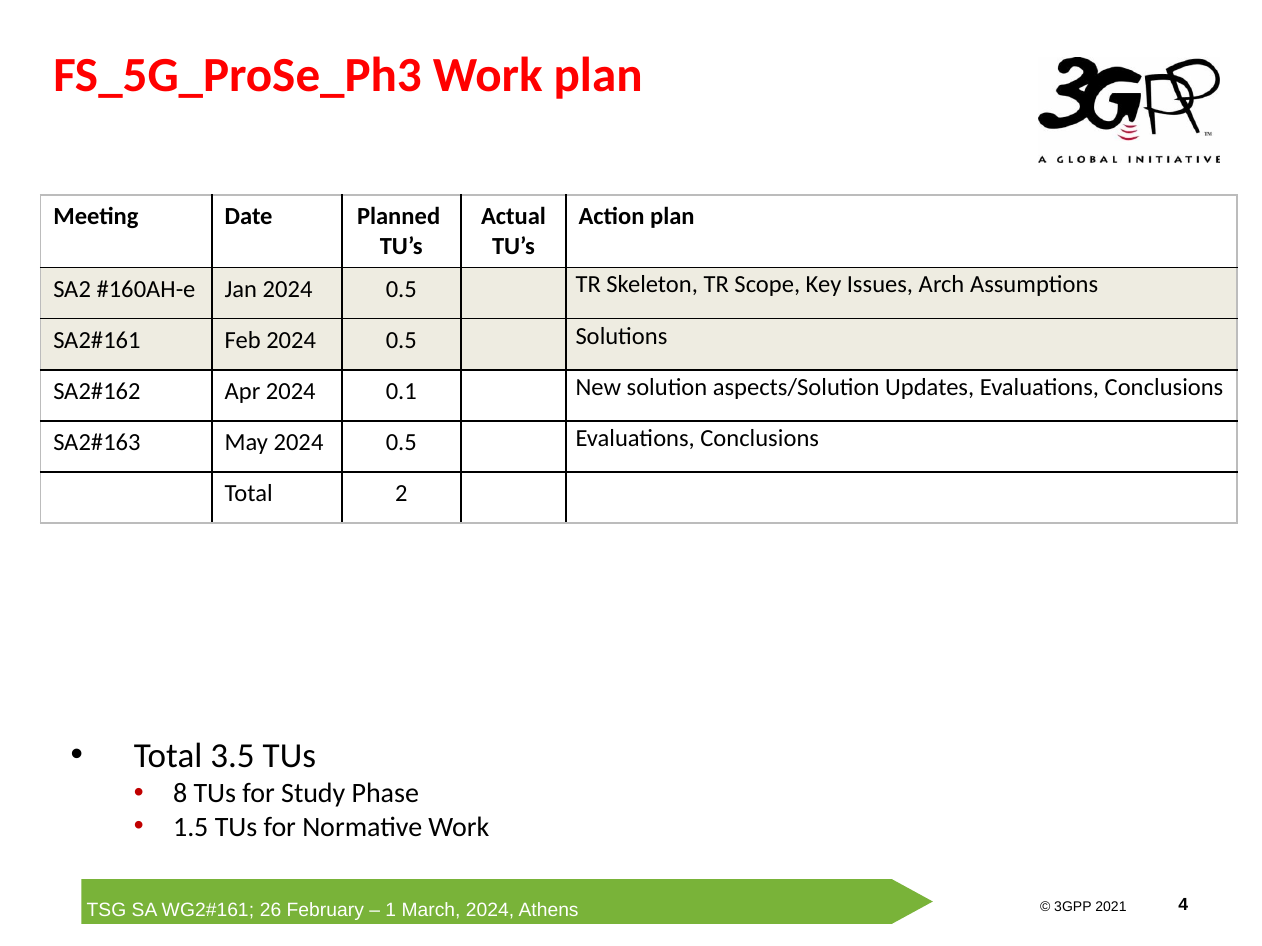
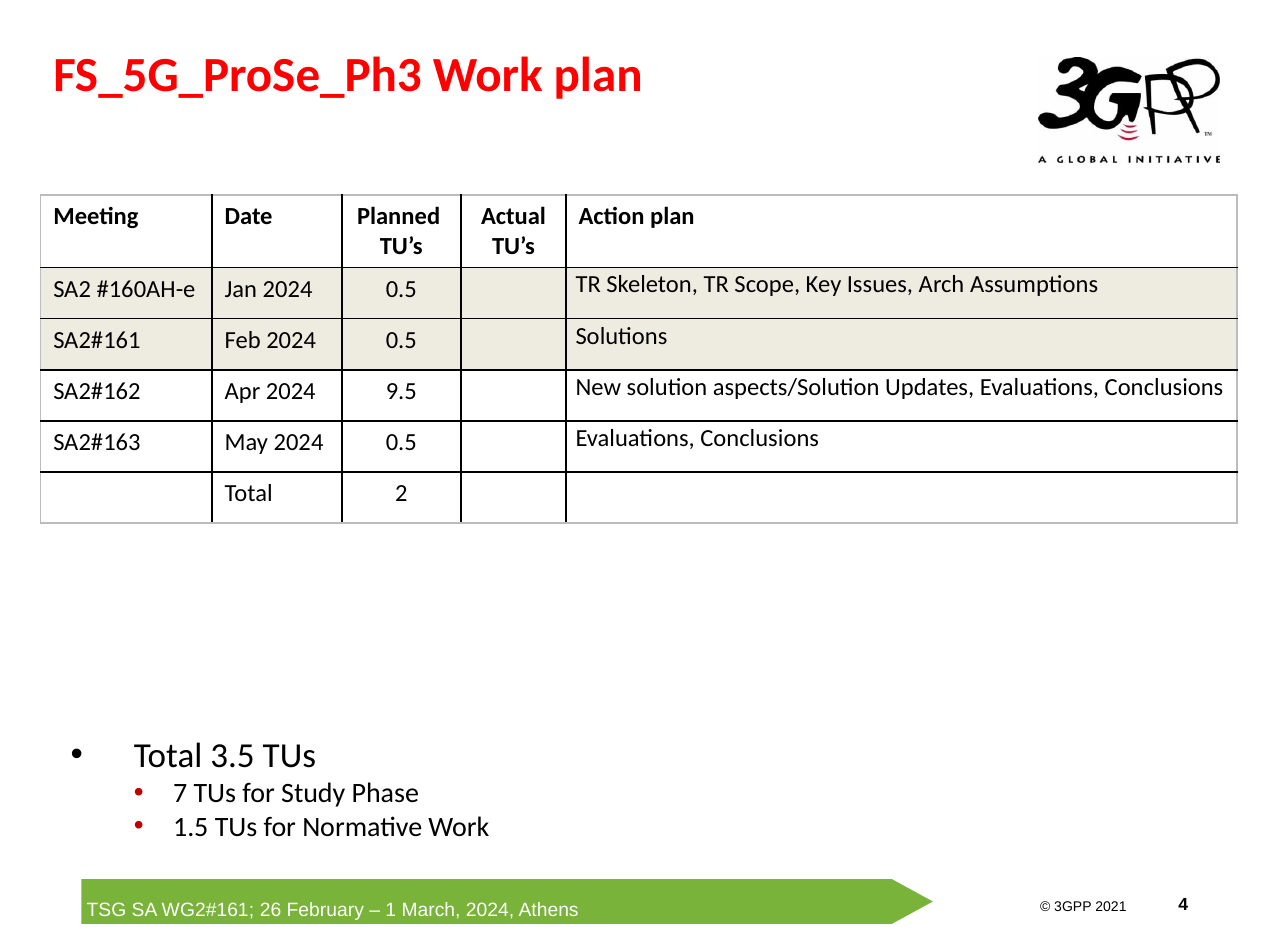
0.1: 0.1 -> 9.5 (401, 392)
8: 8 -> 7 (180, 794)
